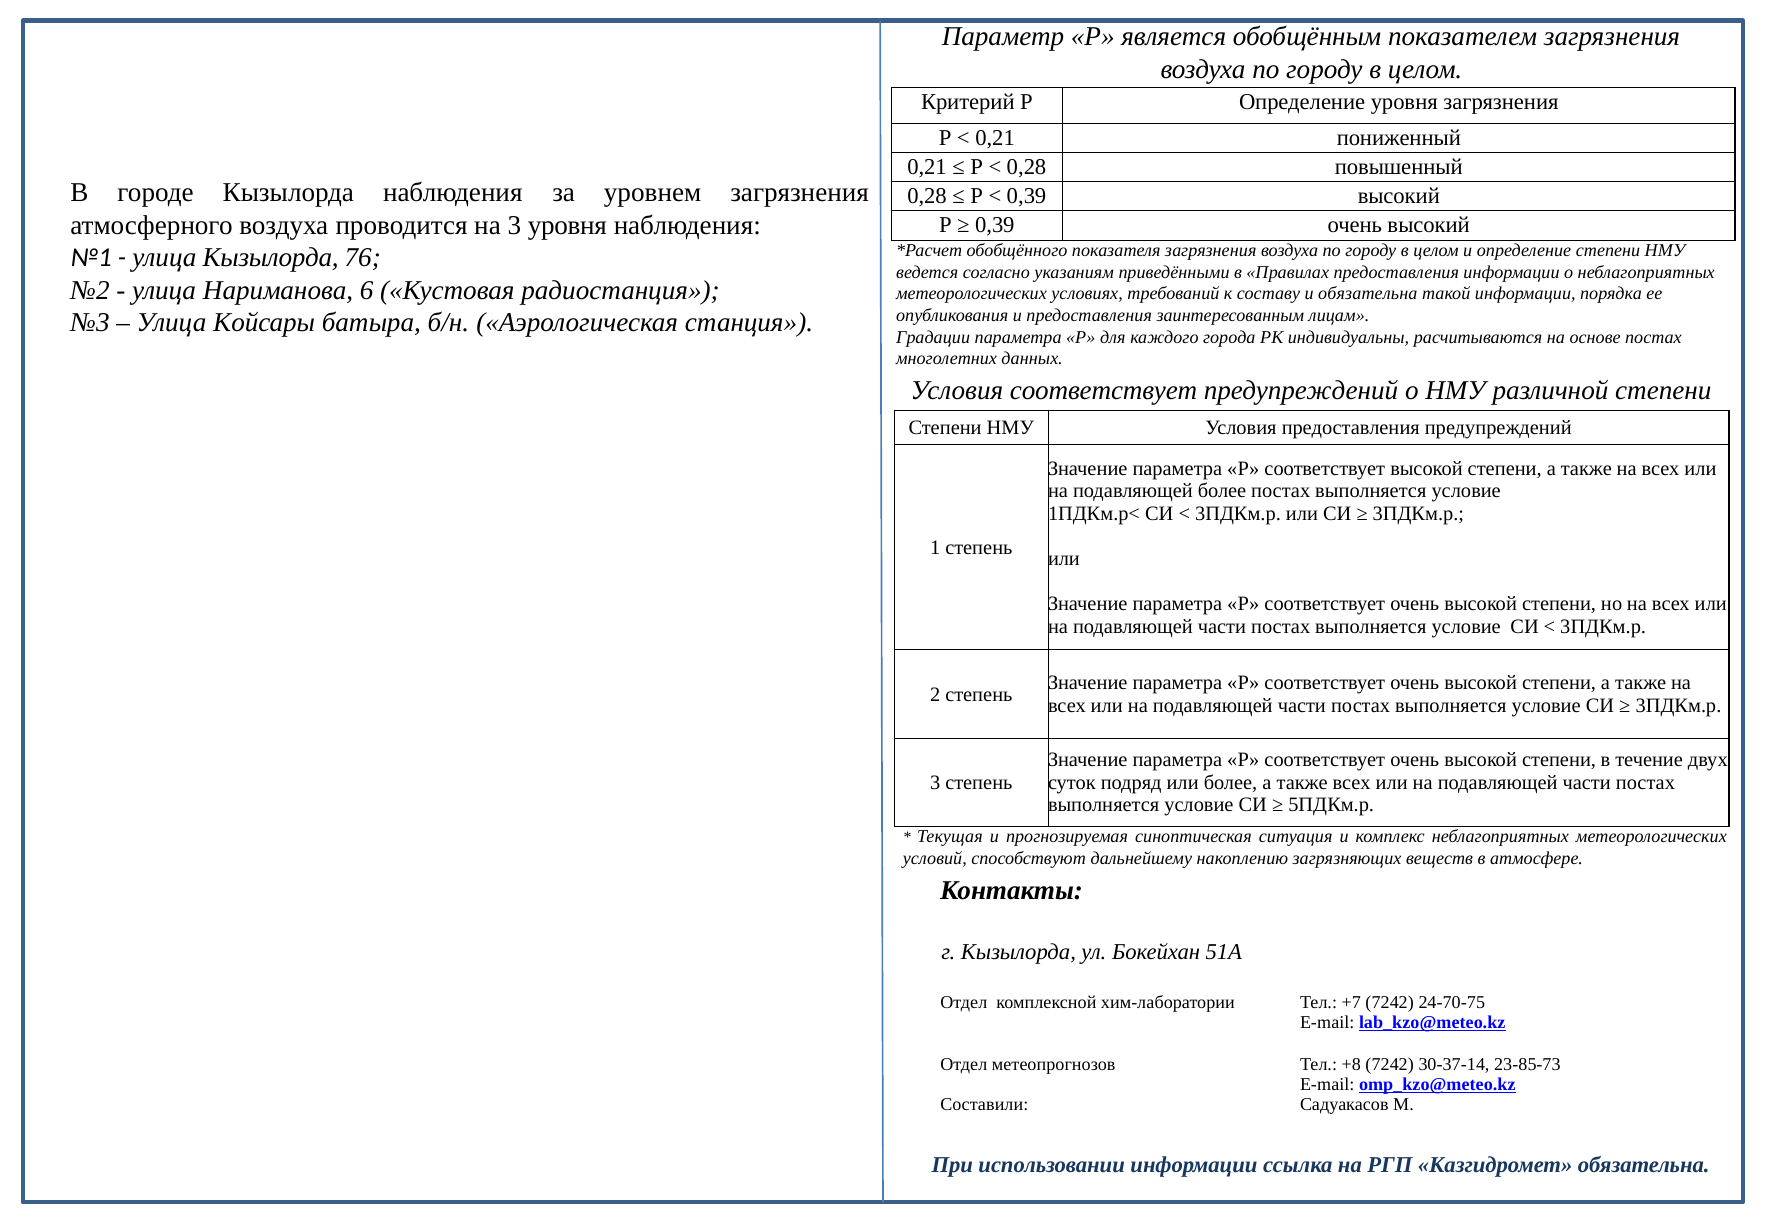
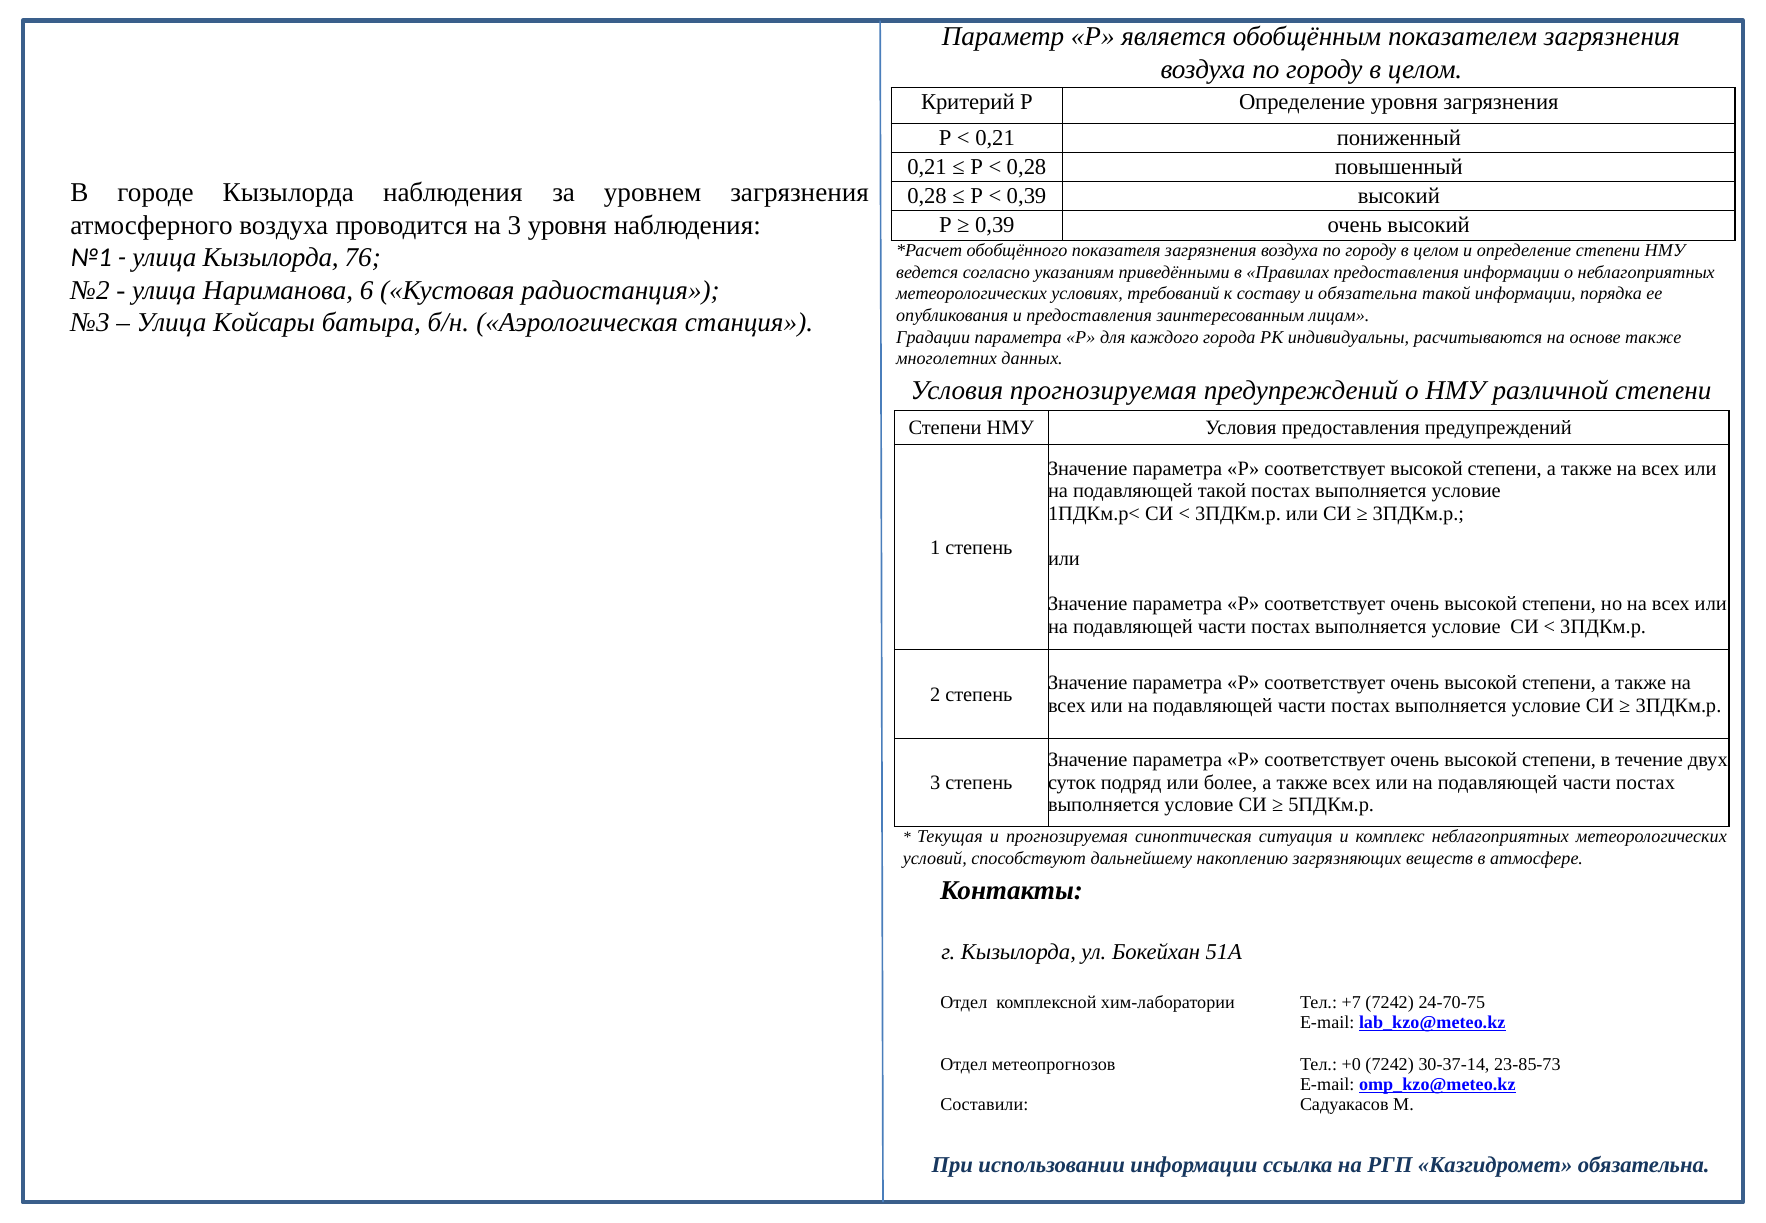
основе постах: постах -> также (1653, 337)
Условия соответствует: соответствует -> прогнозируемая (1103, 390)
подавляющей более: более -> такой (1222, 491)
+8: +8 -> +0 (1351, 1064)
